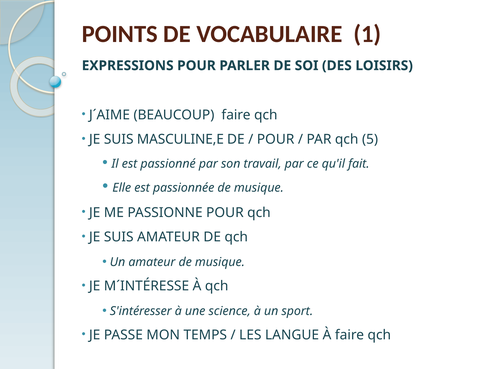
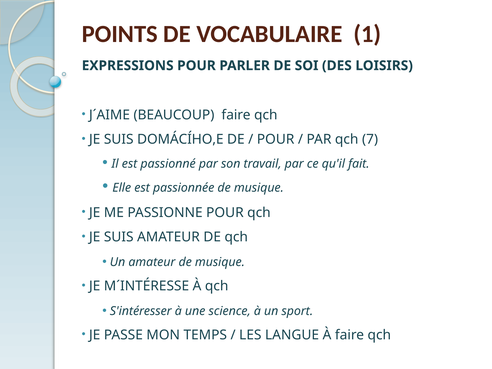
MASCULINE,E: MASCULINE,E -> DOMÁCÍHO,E (180, 139)
5: 5 -> 7 (370, 139)
